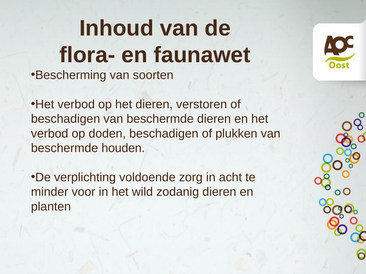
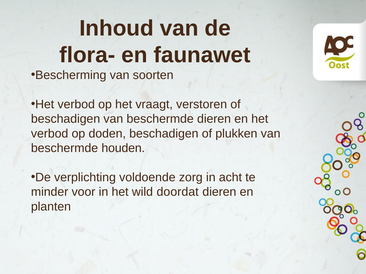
het dieren: dieren -> vraagt (154, 104)
zodanig: zodanig -> doordat (178, 192)
